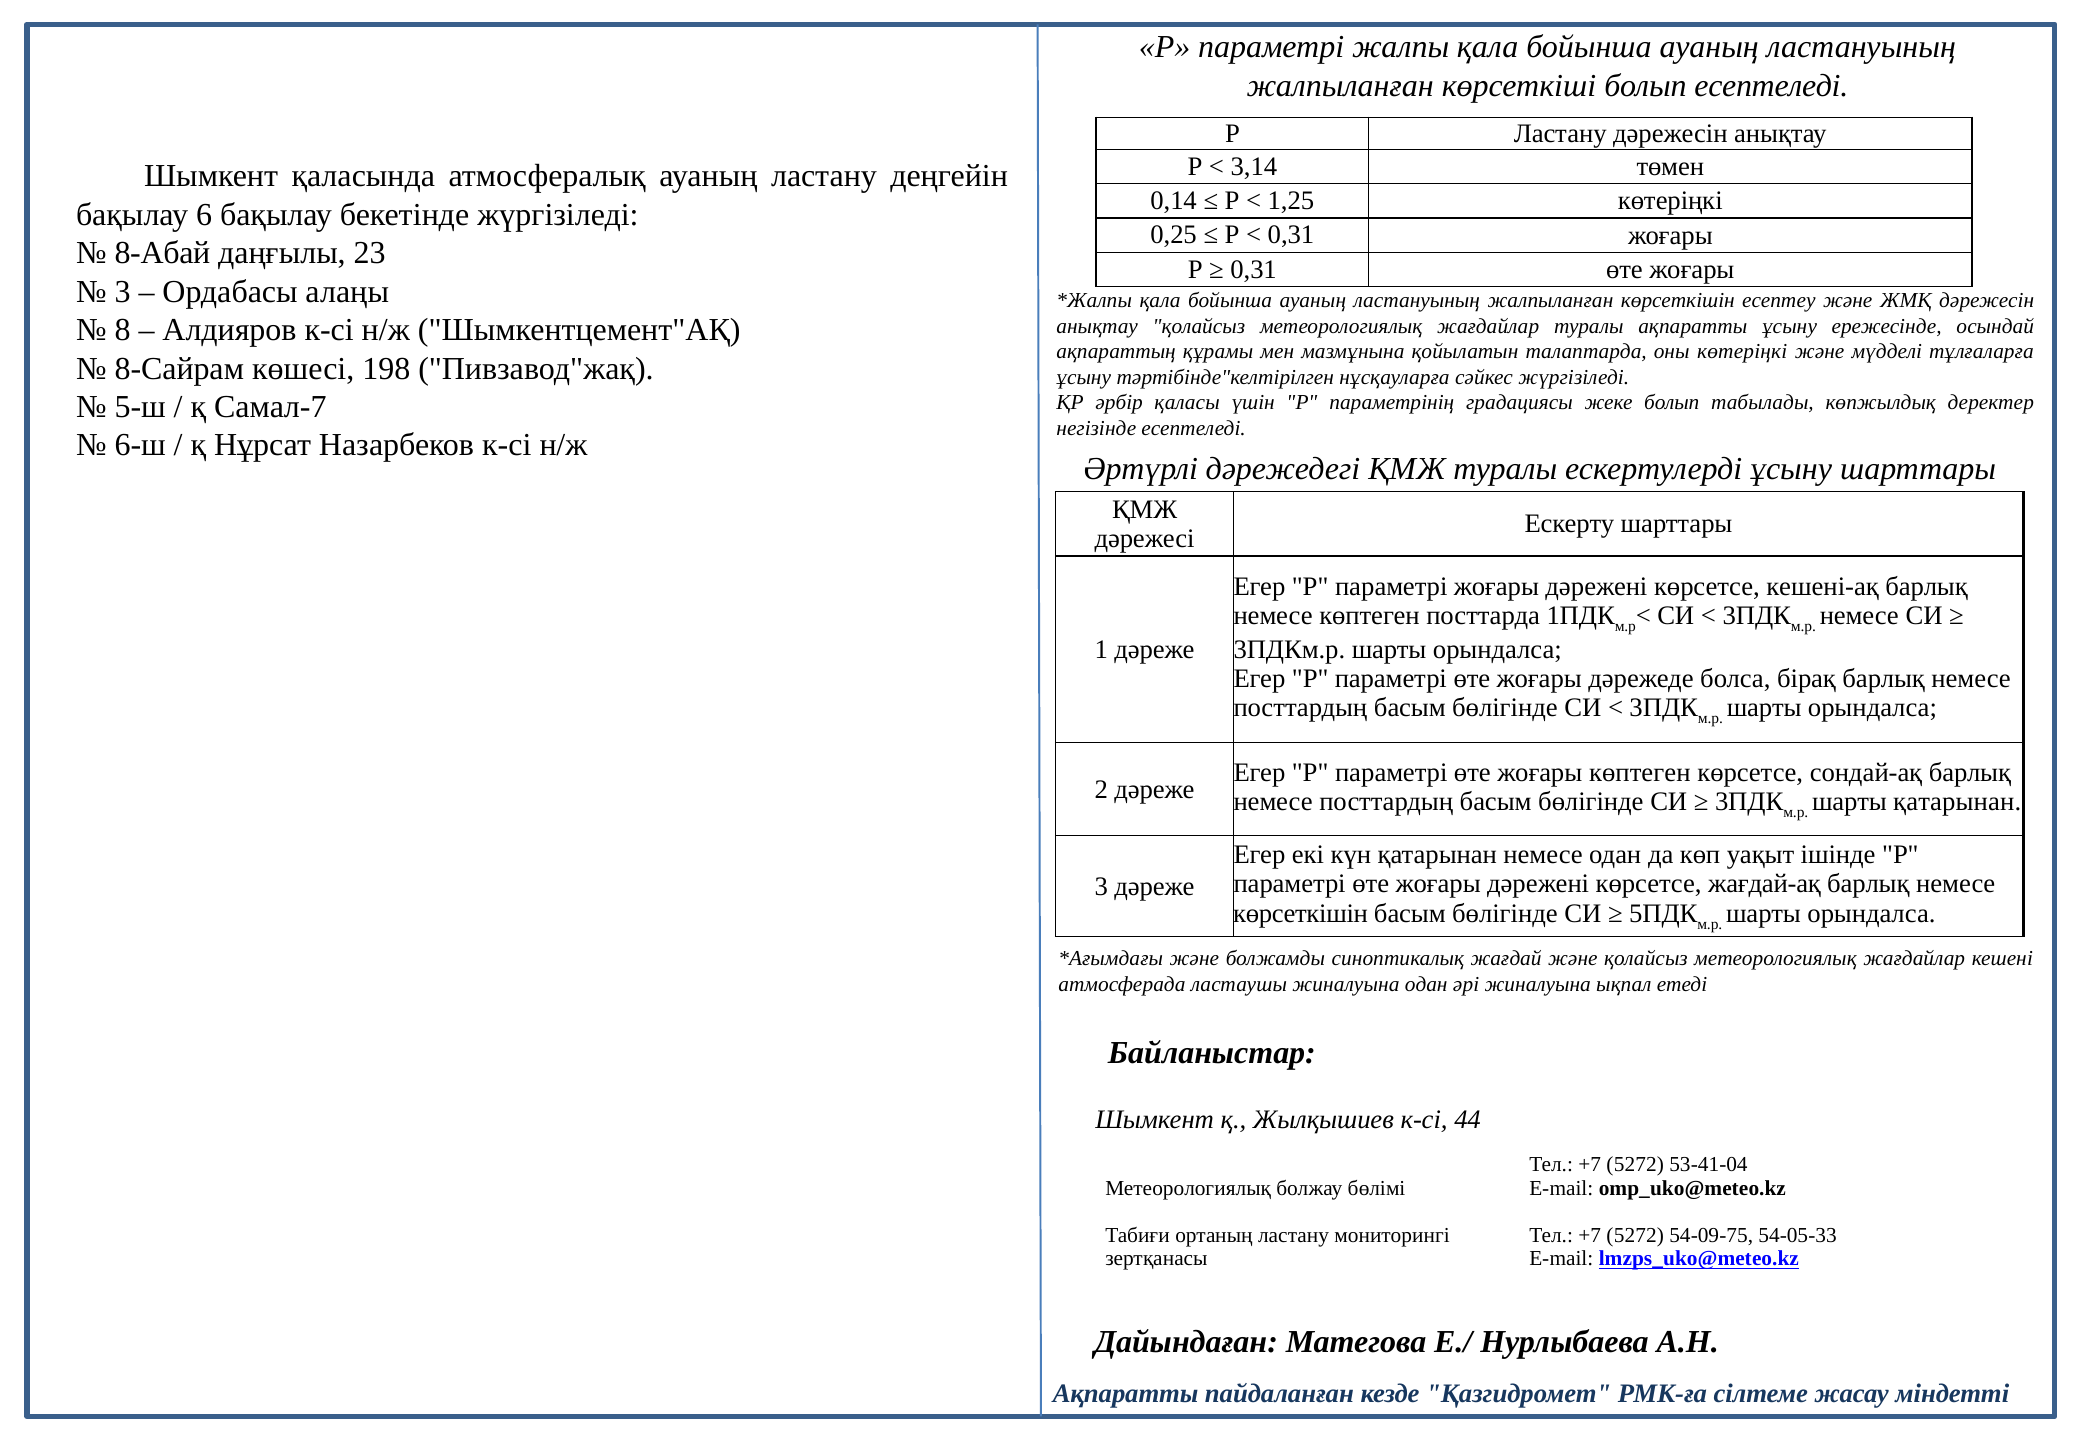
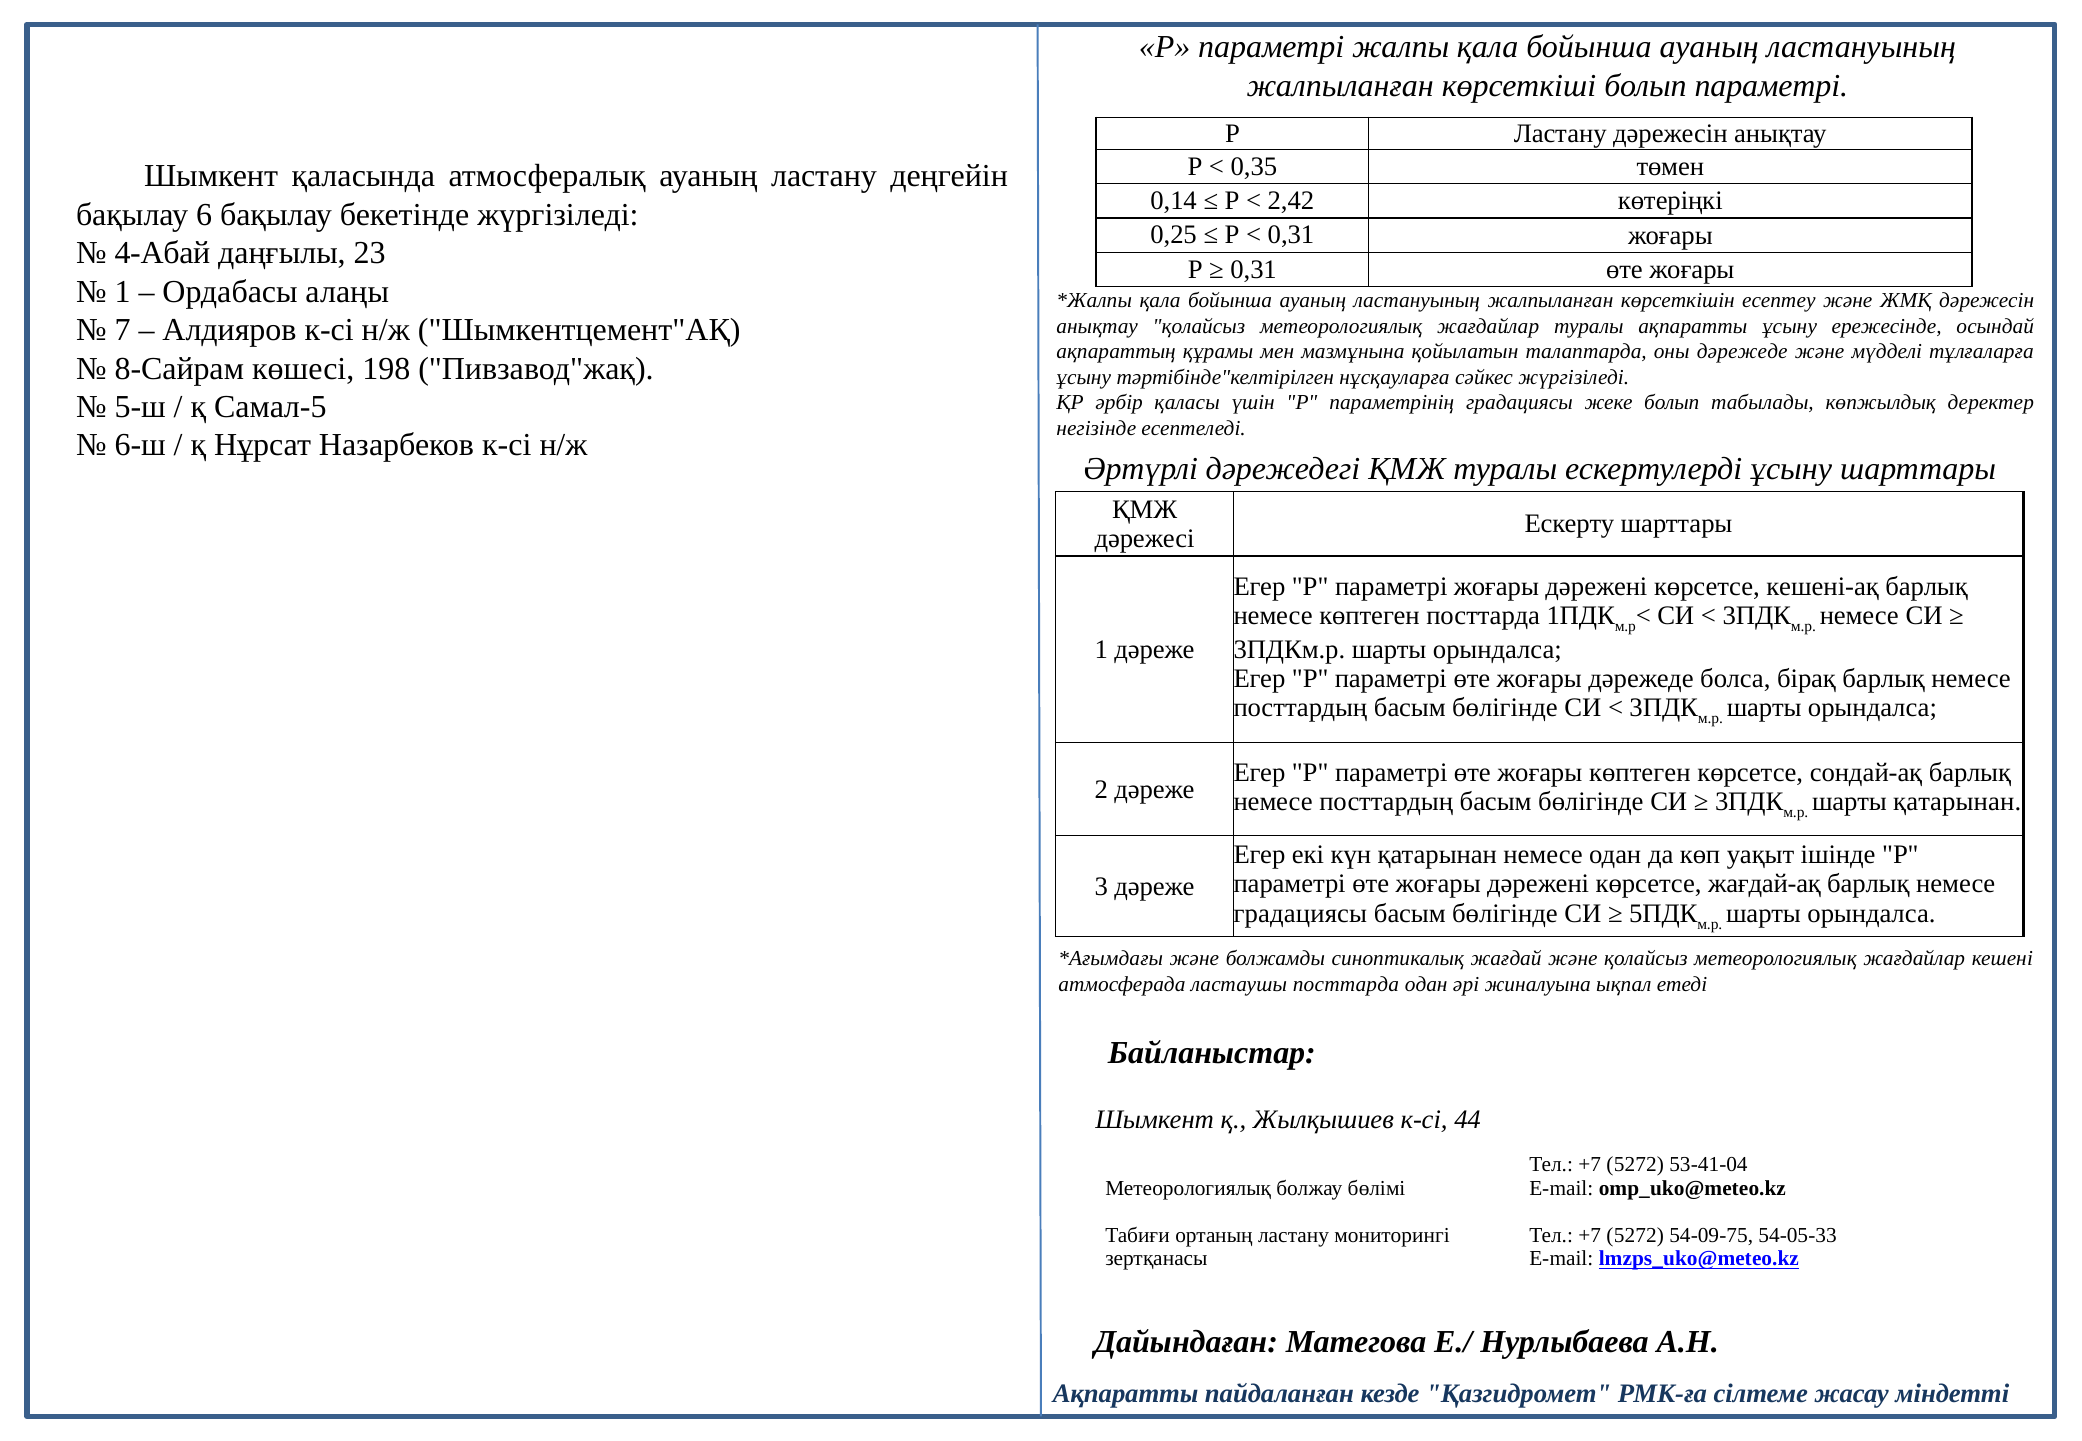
болып есептеледі: есептеледі -> параметрі (1771, 86)
3,14: 3,14 -> 0,35 (1254, 166)
1,25: 1,25 -> 2,42 (1291, 201)
8-Абай: 8-Абай -> 4-Абай (162, 253)
3: 3 -> 1 (123, 292)
8: 8 -> 7 (123, 330)
оны көтеріңкі: көтеріңкі -> дәрежеде (1742, 352)
Самал-7: Самал-7 -> Самал-5 (270, 407)
көрсеткішін: көрсеткішін -> градациясы (1300, 914)
ластаушы жиналуына: жиналуына -> посттарда (1346, 985)
